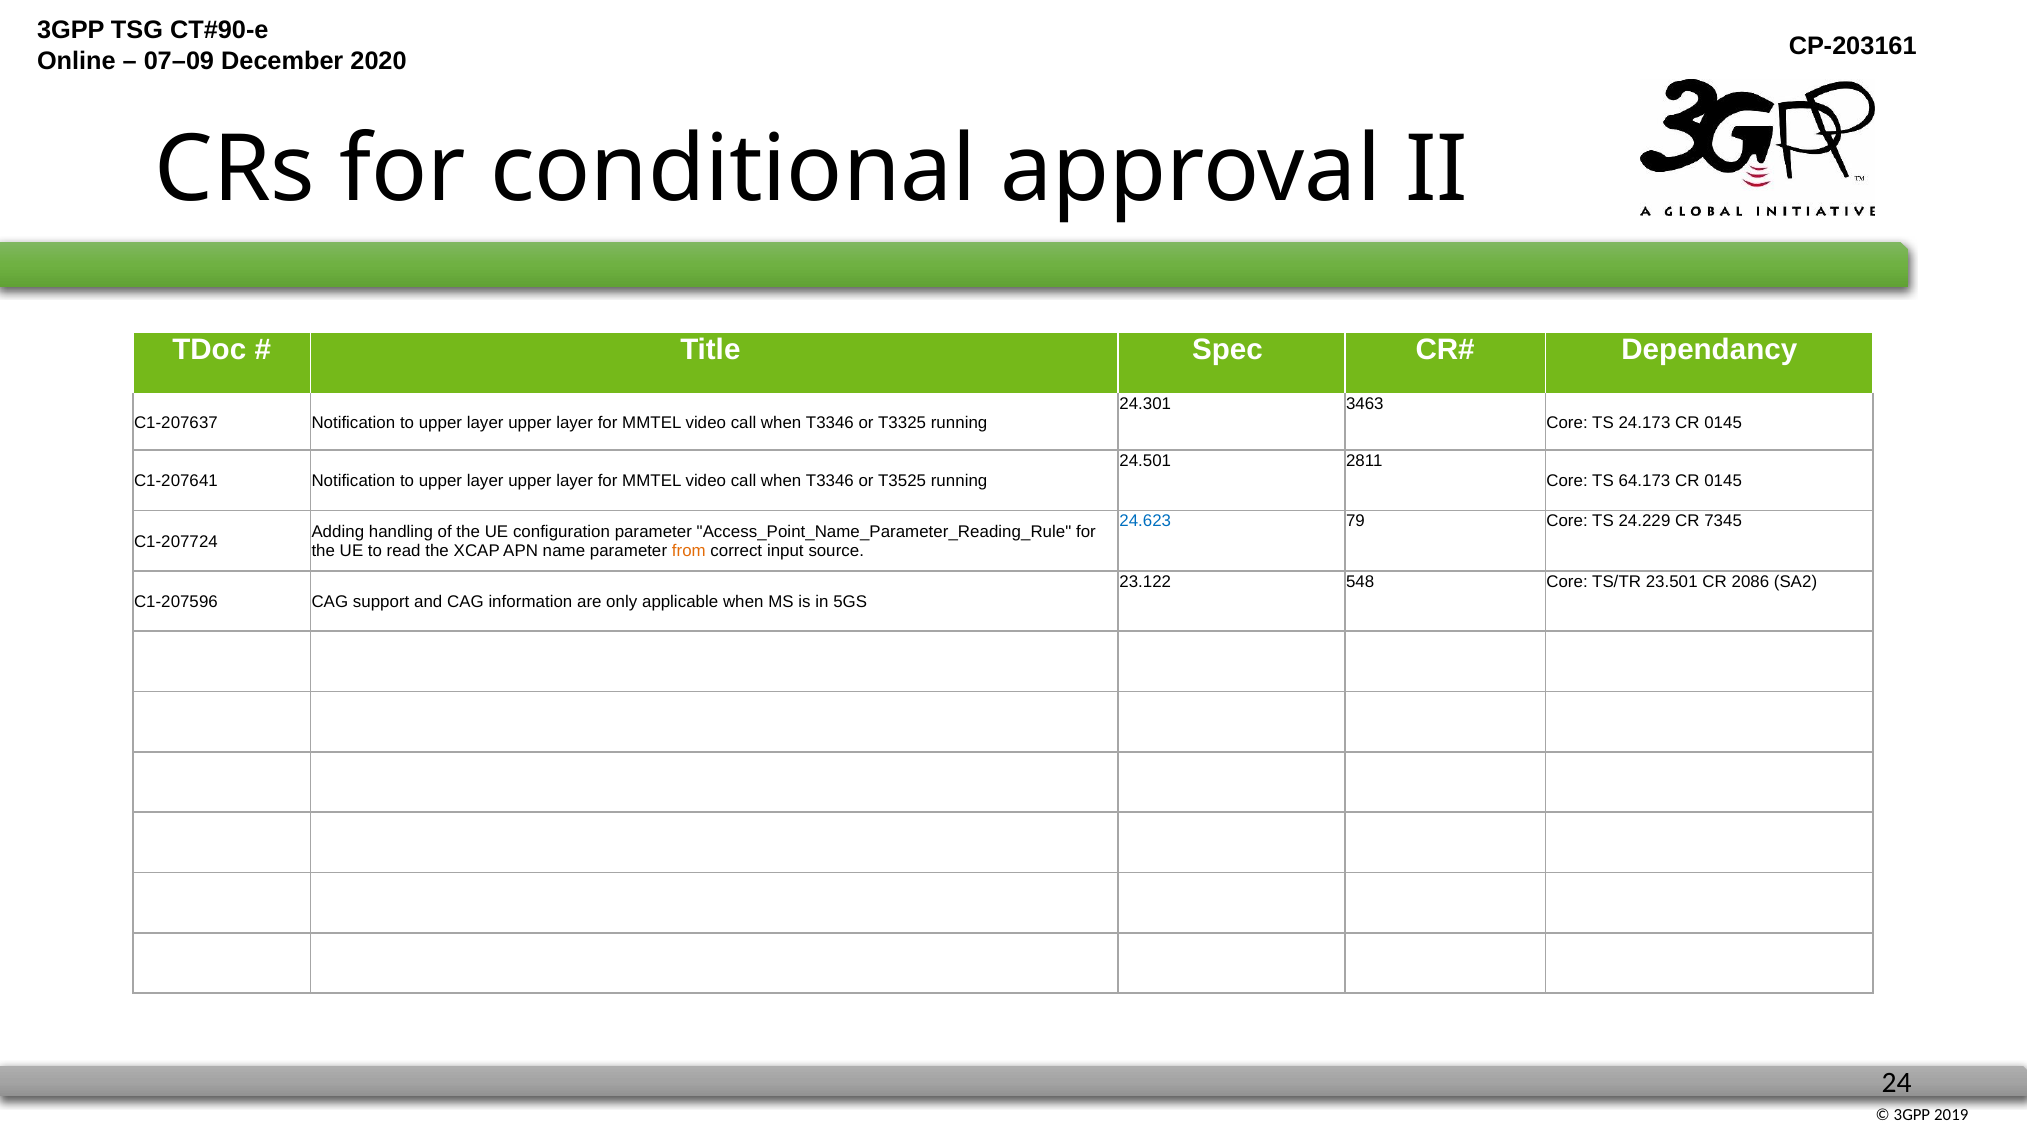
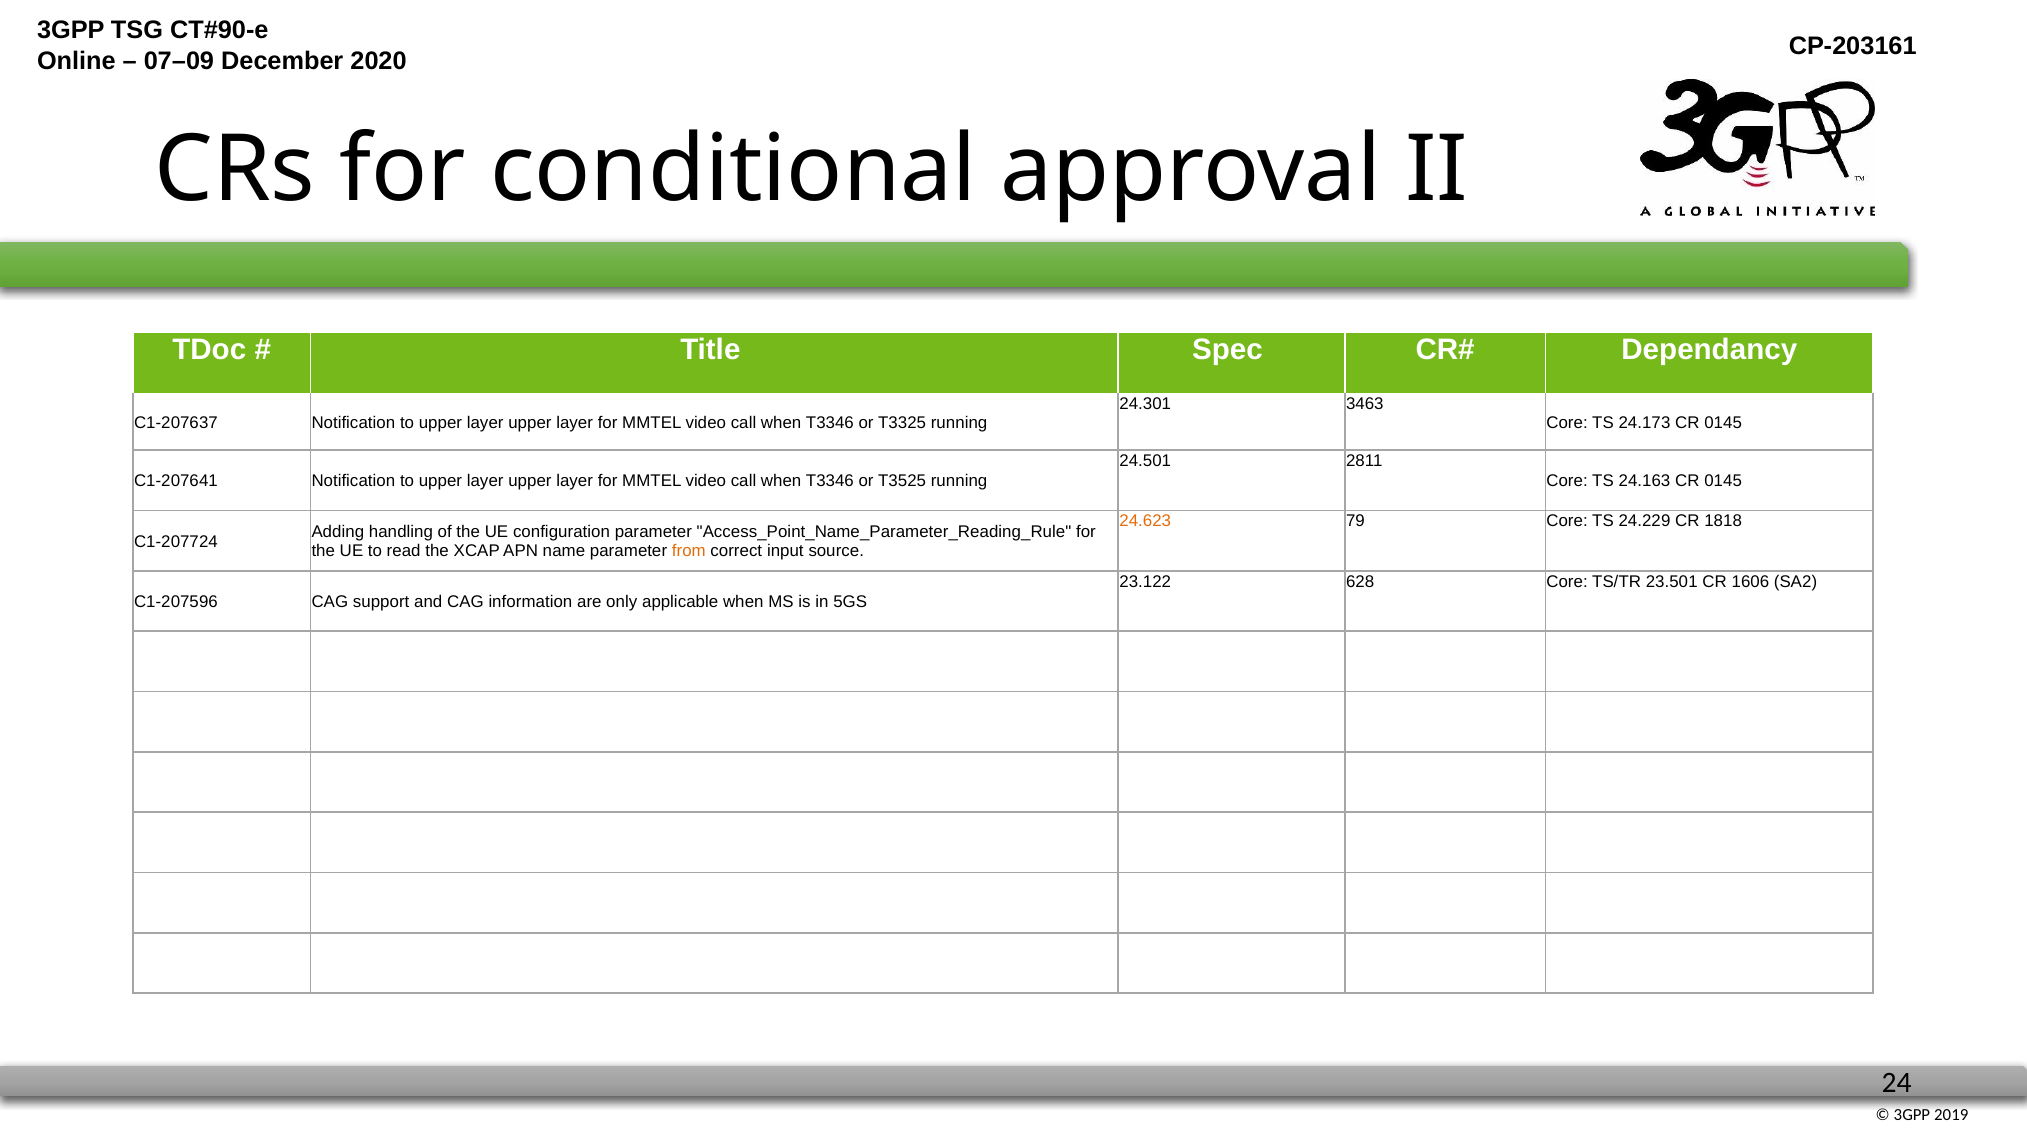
64.173: 64.173 -> 24.163 (1644, 481)
24.623 colour: blue -> orange (1145, 521)
7345: 7345 -> 1818 (1723, 521)
548: 548 -> 628 (1360, 582)
2086: 2086 -> 1606 (1750, 582)
